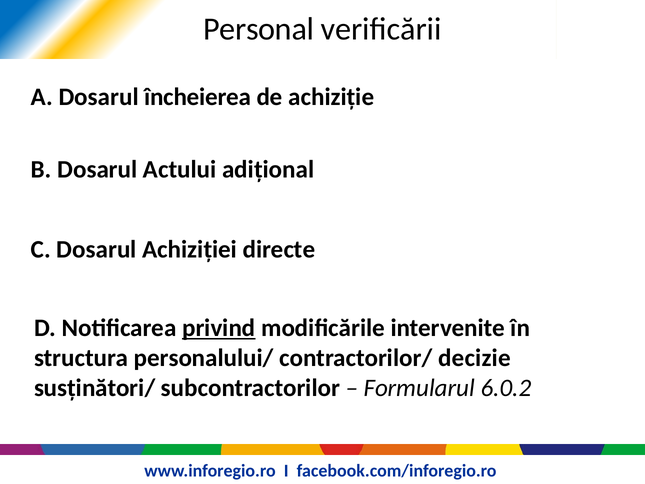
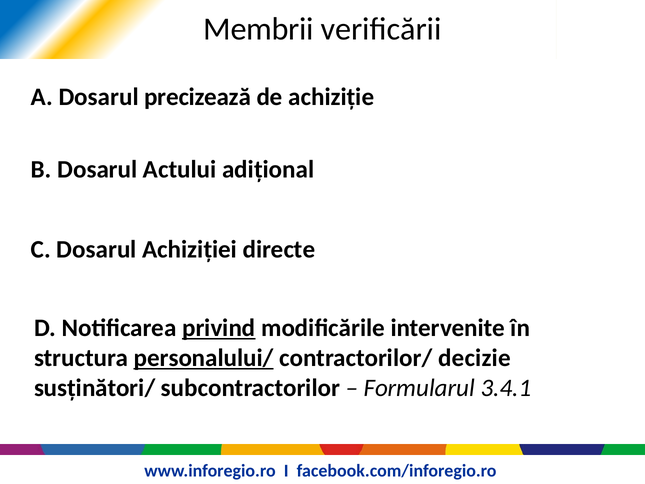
Personal: Personal -> Membrii (259, 29)
încheierea: încheierea -> precizează (198, 97)
personalului/ underline: none -> present (204, 358)
6.0.2: 6.0.2 -> 3.4.1 (506, 388)
